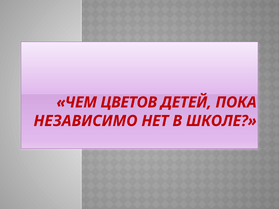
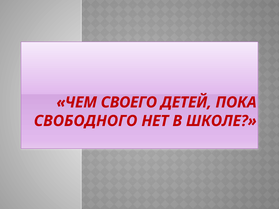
ЦВЕТОВ: ЦВЕТОВ -> СВОЕГО (129, 102)
НЕЗАВИСИМО: НЕЗАВИСИМО -> СВОБОДНОГО (86, 121)
